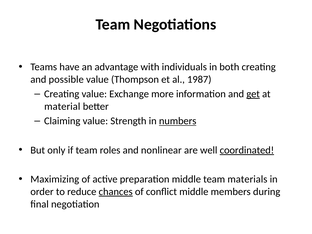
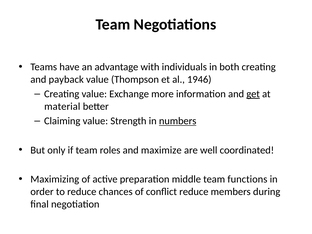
possible: possible -> payback (66, 79)
1987: 1987 -> 1946 (199, 79)
nonlinear: nonlinear -> maximize (161, 150)
coordinated underline: present -> none (247, 150)
materials: materials -> functions (247, 179)
chances underline: present -> none (116, 192)
conflict middle: middle -> reduce (194, 192)
